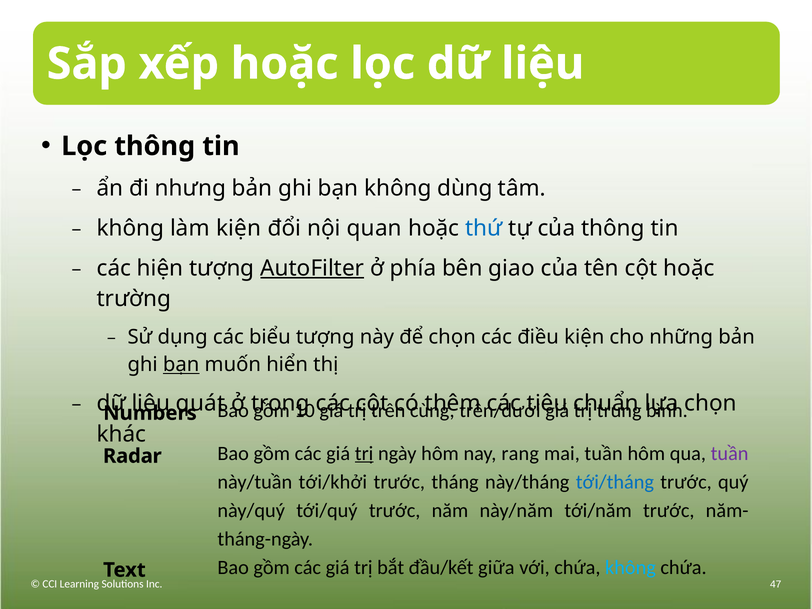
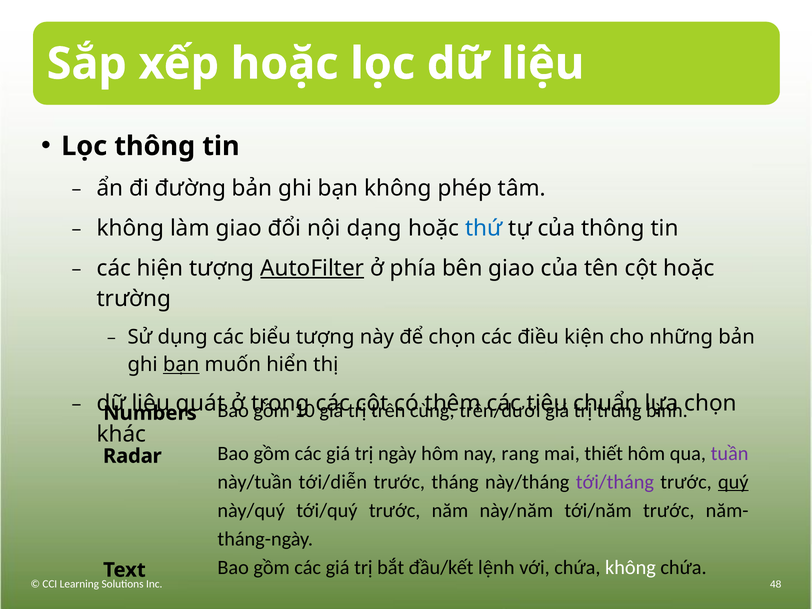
nhưng: nhưng -> đường (190, 188)
dùng: dùng -> phép (465, 188)
làm kiện: kiện -> giao (239, 228)
quan: quan -> dạng (374, 228)
trị underline: present -> none (364, 453)
mai tuần: tuần -> thiết (604, 453)
tới/khởi: tới/khởi -> tới/diễn (333, 482)
tới/tháng colour: blue -> purple (615, 482)
quý underline: none -> present (733, 482)
giữa: giữa -> lệnh (496, 567)
không colour: light blue -> white (630, 567)
47: 47 -> 48 (776, 584)
